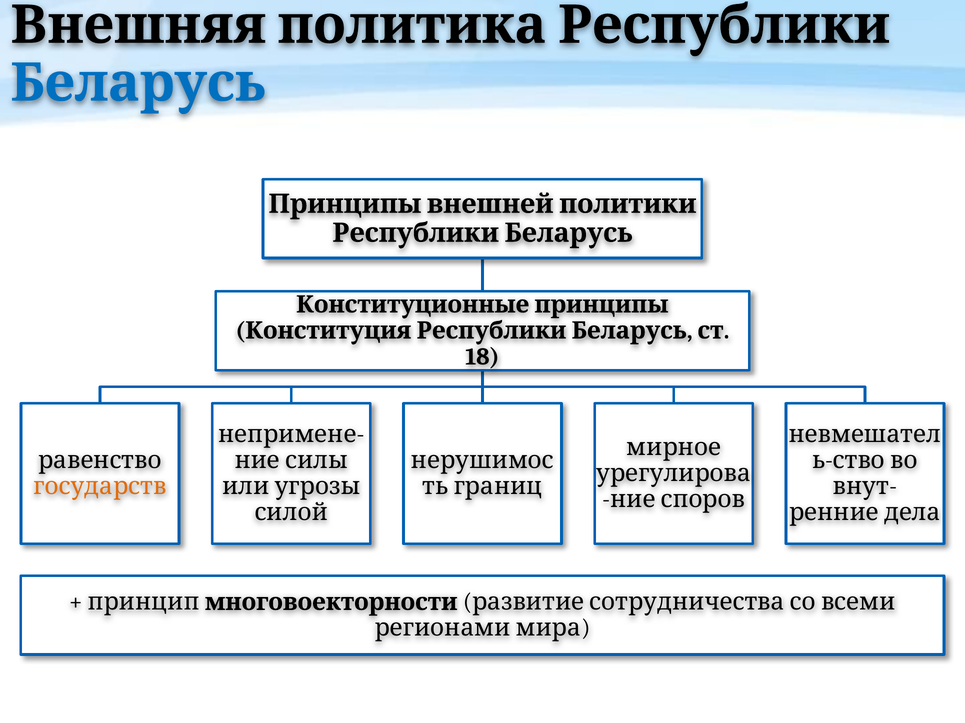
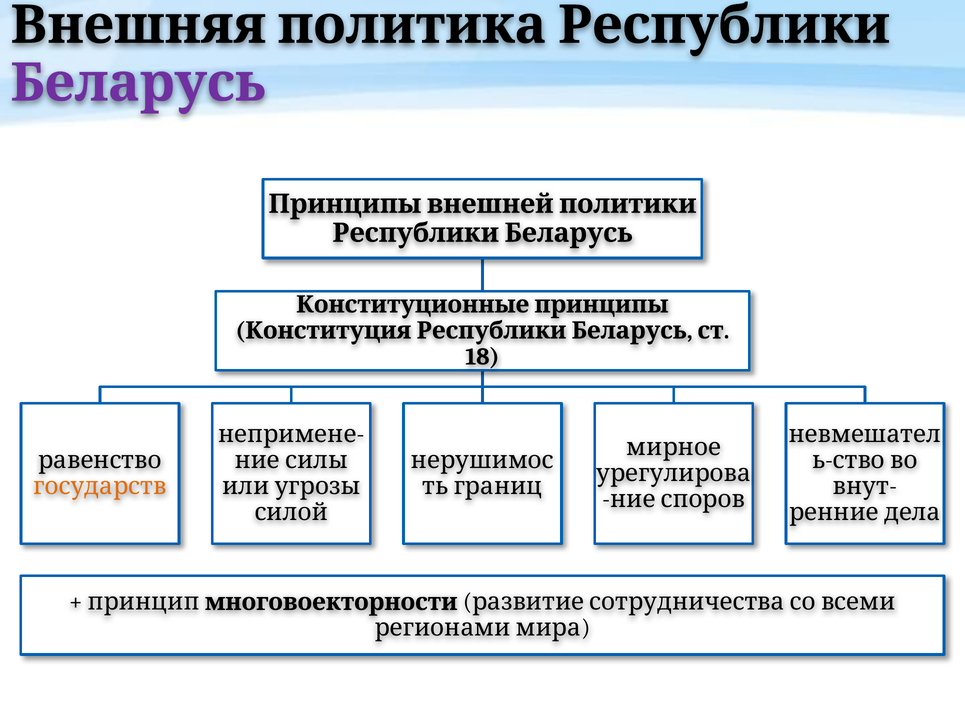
Беларусь colour: blue -> purple (138, 83)
